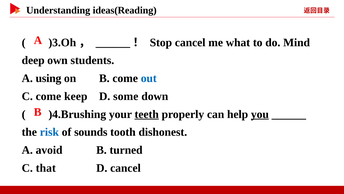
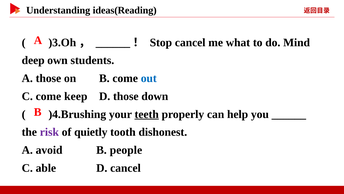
A using: using -> those (48, 78)
D some: some -> those (126, 96)
you underline: present -> none (260, 114)
risk colour: blue -> purple (49, 132)
sounds: sounds -> quietly (91, 132)
turned: turned -> people (126, 150)
that: that -> able (46, 168)
